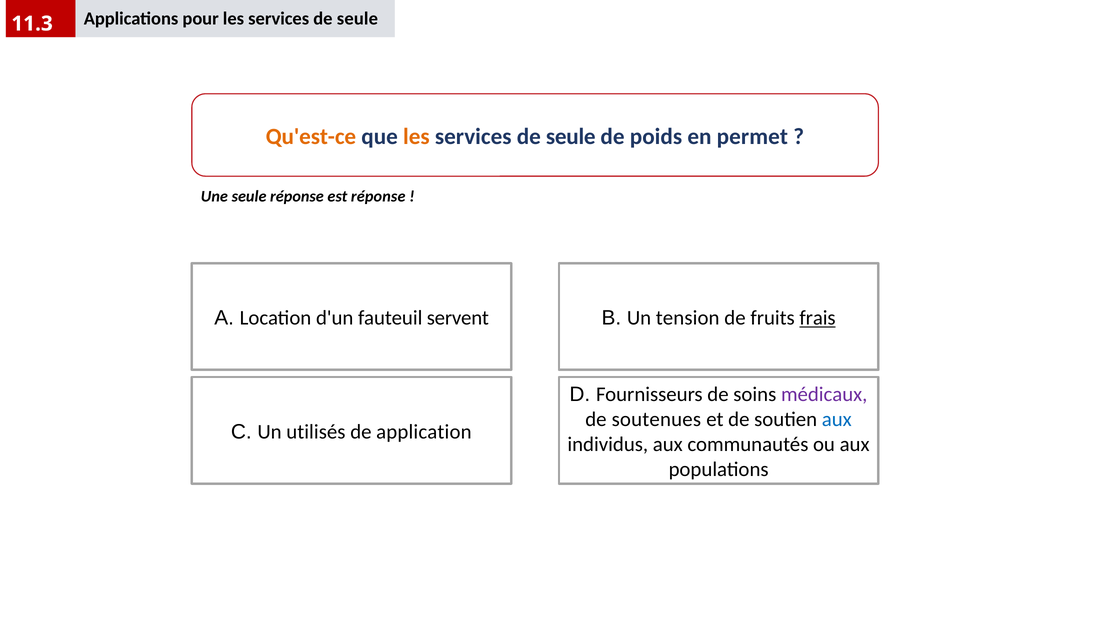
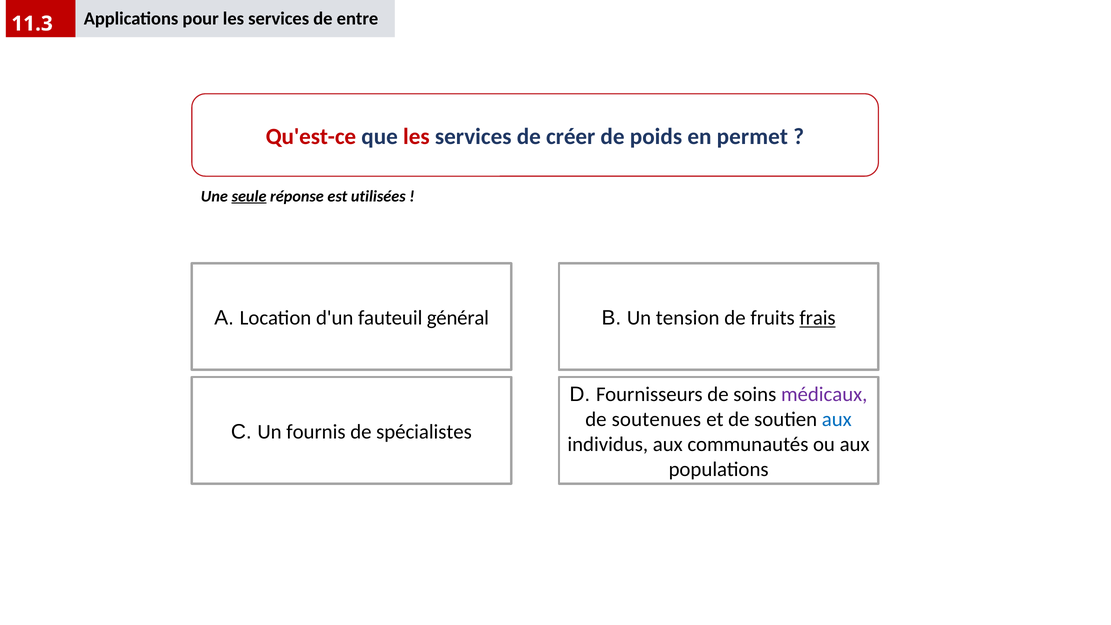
seule: seule -> entre (358, 18)
Qu'est-ce colour: orange -> red (311, 137)
les colour: orange -> red (416, 137)
seule: seule -> créer (571, 137)
seule underline: none -> present (249, 196)
est réponse: réponse -> utilisées (378, 196)
servent: servent -> général (458, 318)
utilisés: utilisés -> fournis (316, 432)
application: application -> spécialistes (424, 432)
